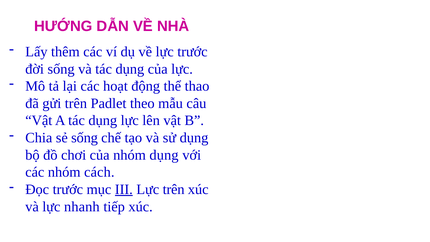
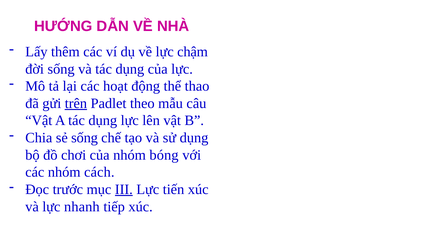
lực trước: trước -> chậm (193, 52)
trên underline: none -> present (76, 103)
nhóm dụng: dụng -> bóng (164, 155)
Lực trên: trên -> tiến (174, 189)
